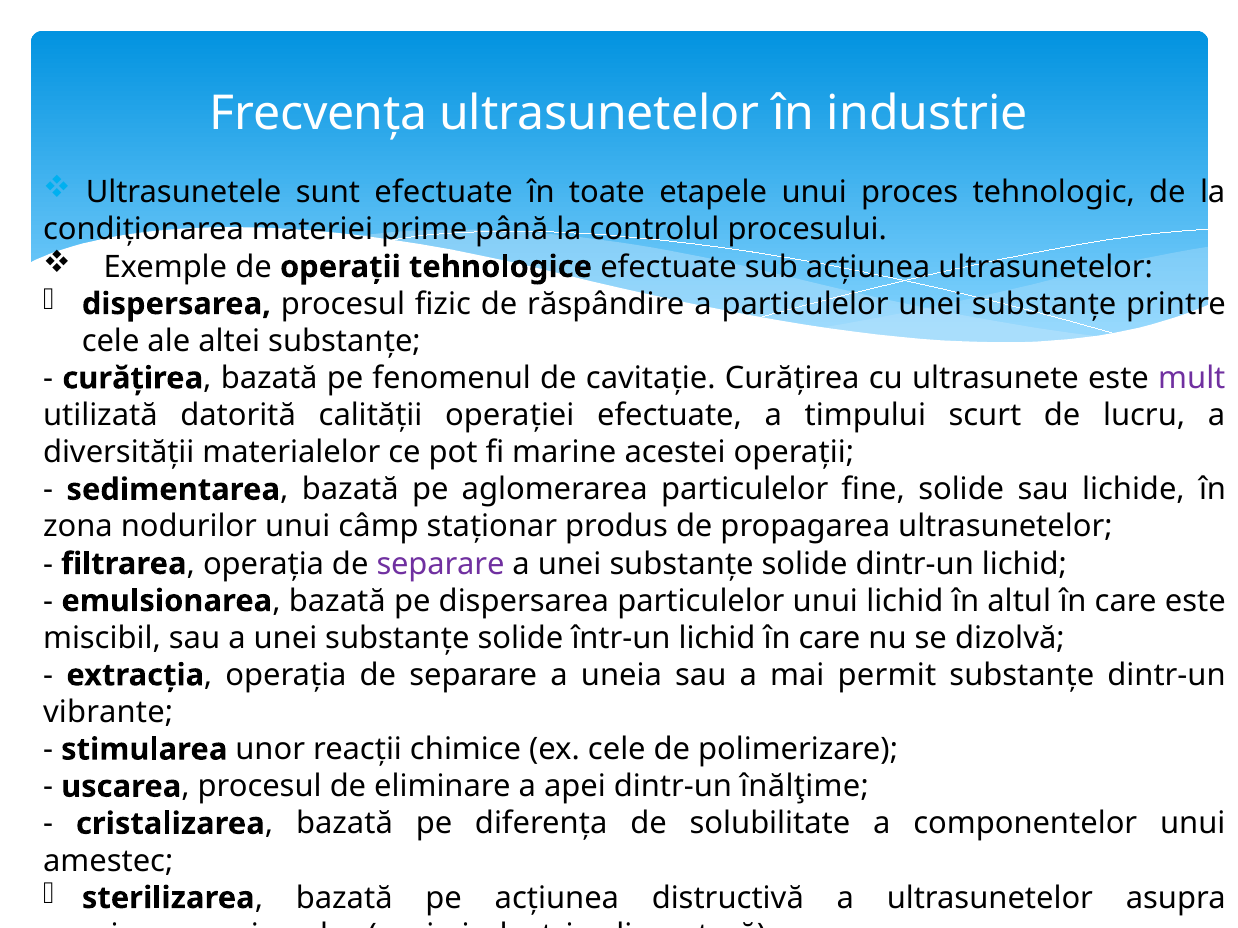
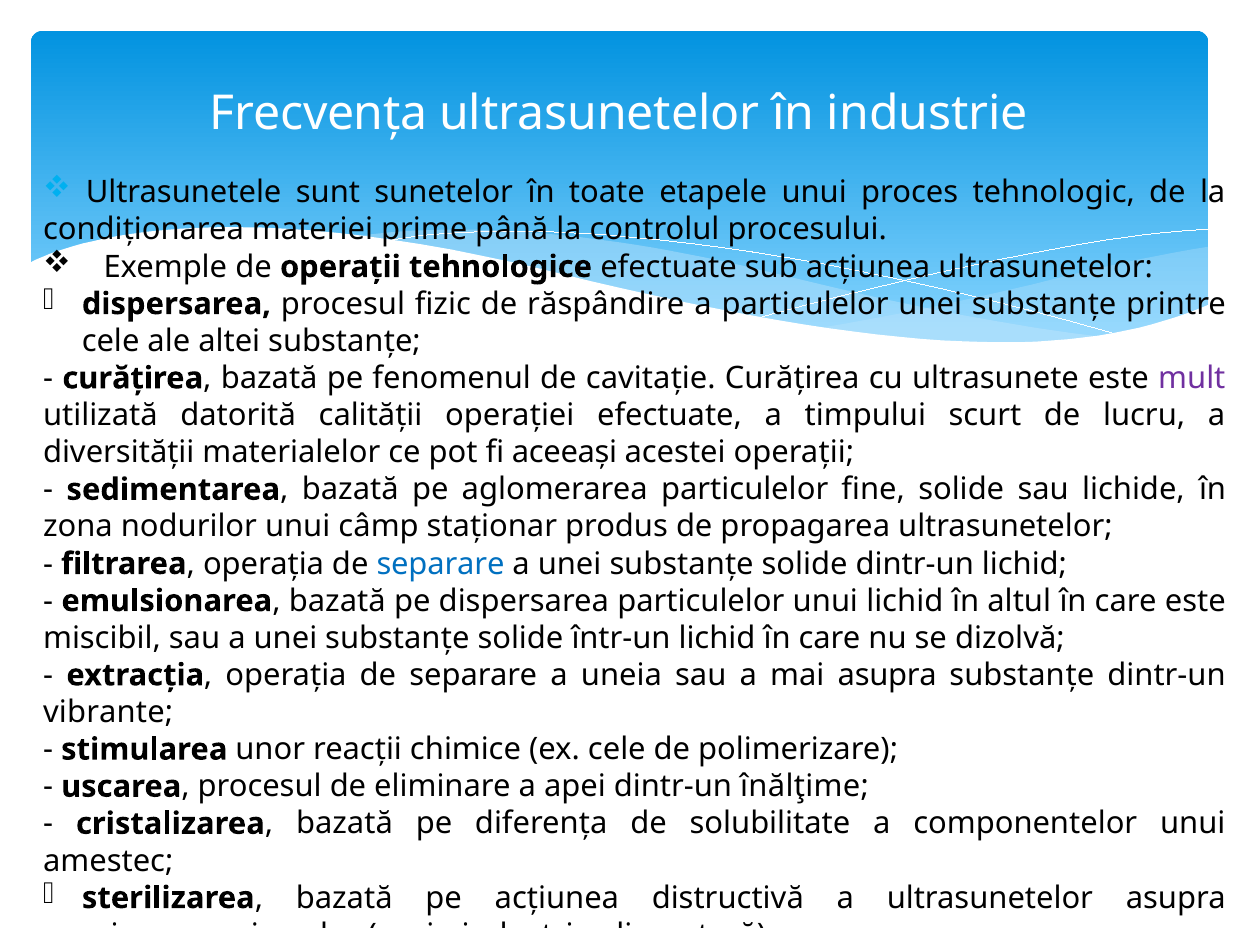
sunt efectuate: efectuate -> sunetelor (444, 193)
marine: marine -> aceeași (565, 453)
separare colour: purple -> blue (441, 564)
mai permit: permit -> asupra (887, 676)
